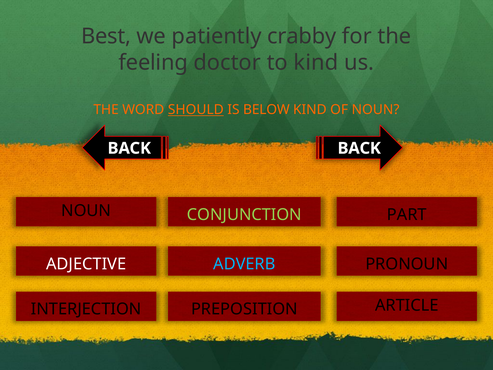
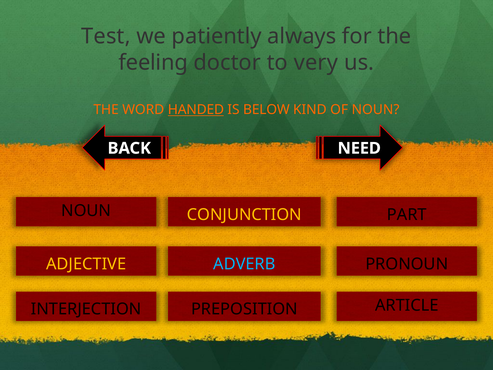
Best: Best -> Test (106, 36)
crabby: crabby -> always (302, 36)
to kind: kind -> very (316, 62)
SHOULD: SHOULD -> HANDED (196, 110)
BACK BACK: BACK -> NEED (359, 148)
CONJUNCTION colour: light green -> yellow (244, 214)
ADJECTIVE colour: white -> yellow (86, 264)
